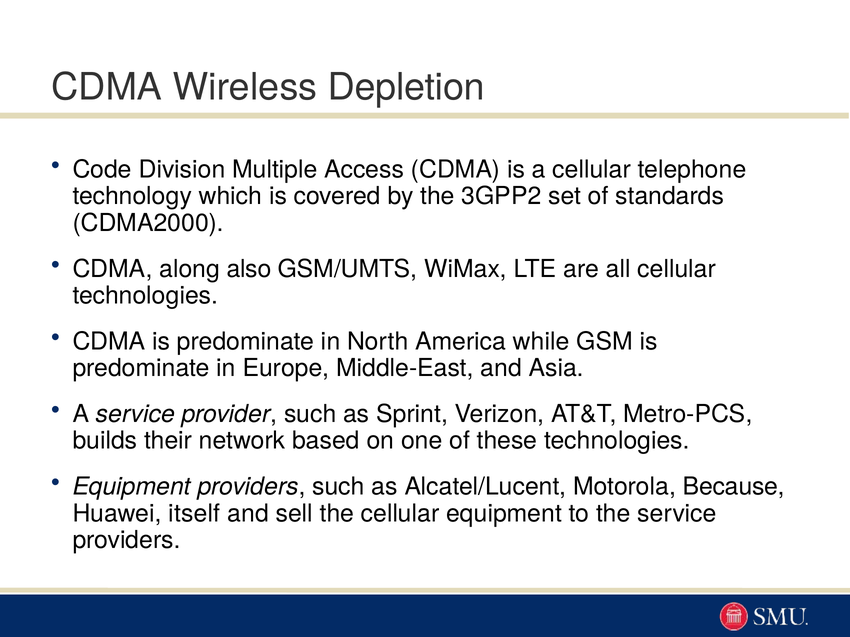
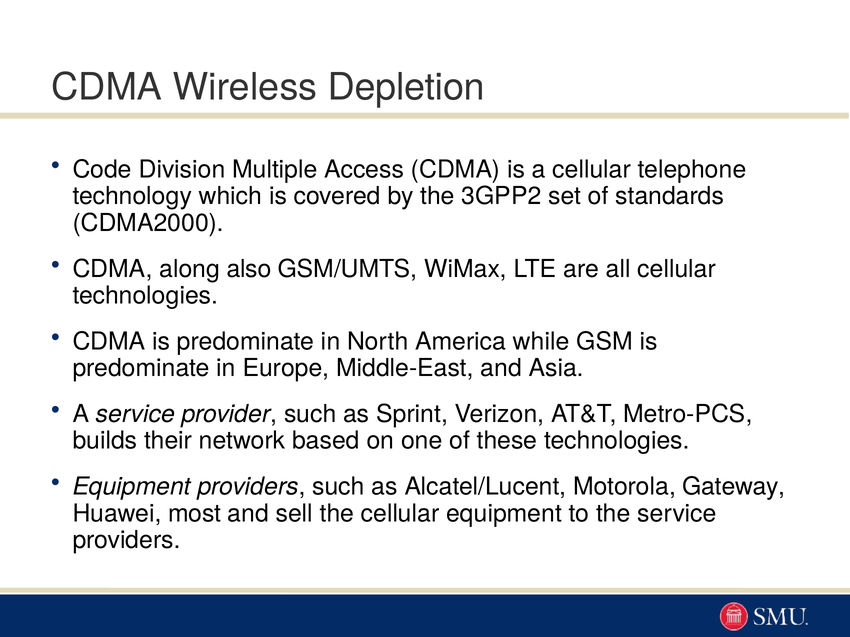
Because: Because -> Gateway (734, 487)
itself: itself -> most (195, 514)
